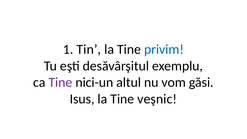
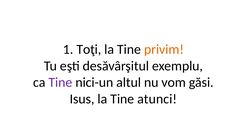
Tinʼ: Tinʼ -> Toţi (89, 49)
privim colour: blue -> orange (164, 49)
veşnic: veşnic -> atunci (157, 99)
